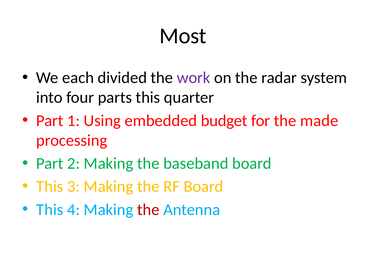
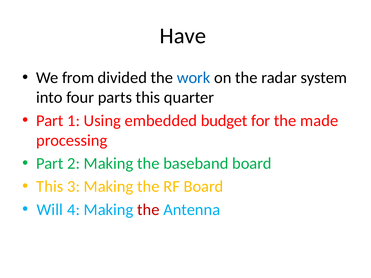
Most: Most -> Have (183, 36)
each: each -> from (78, 78)
work colour: purple -> blue (194, 78)
This: This -> Will (50, 210)
